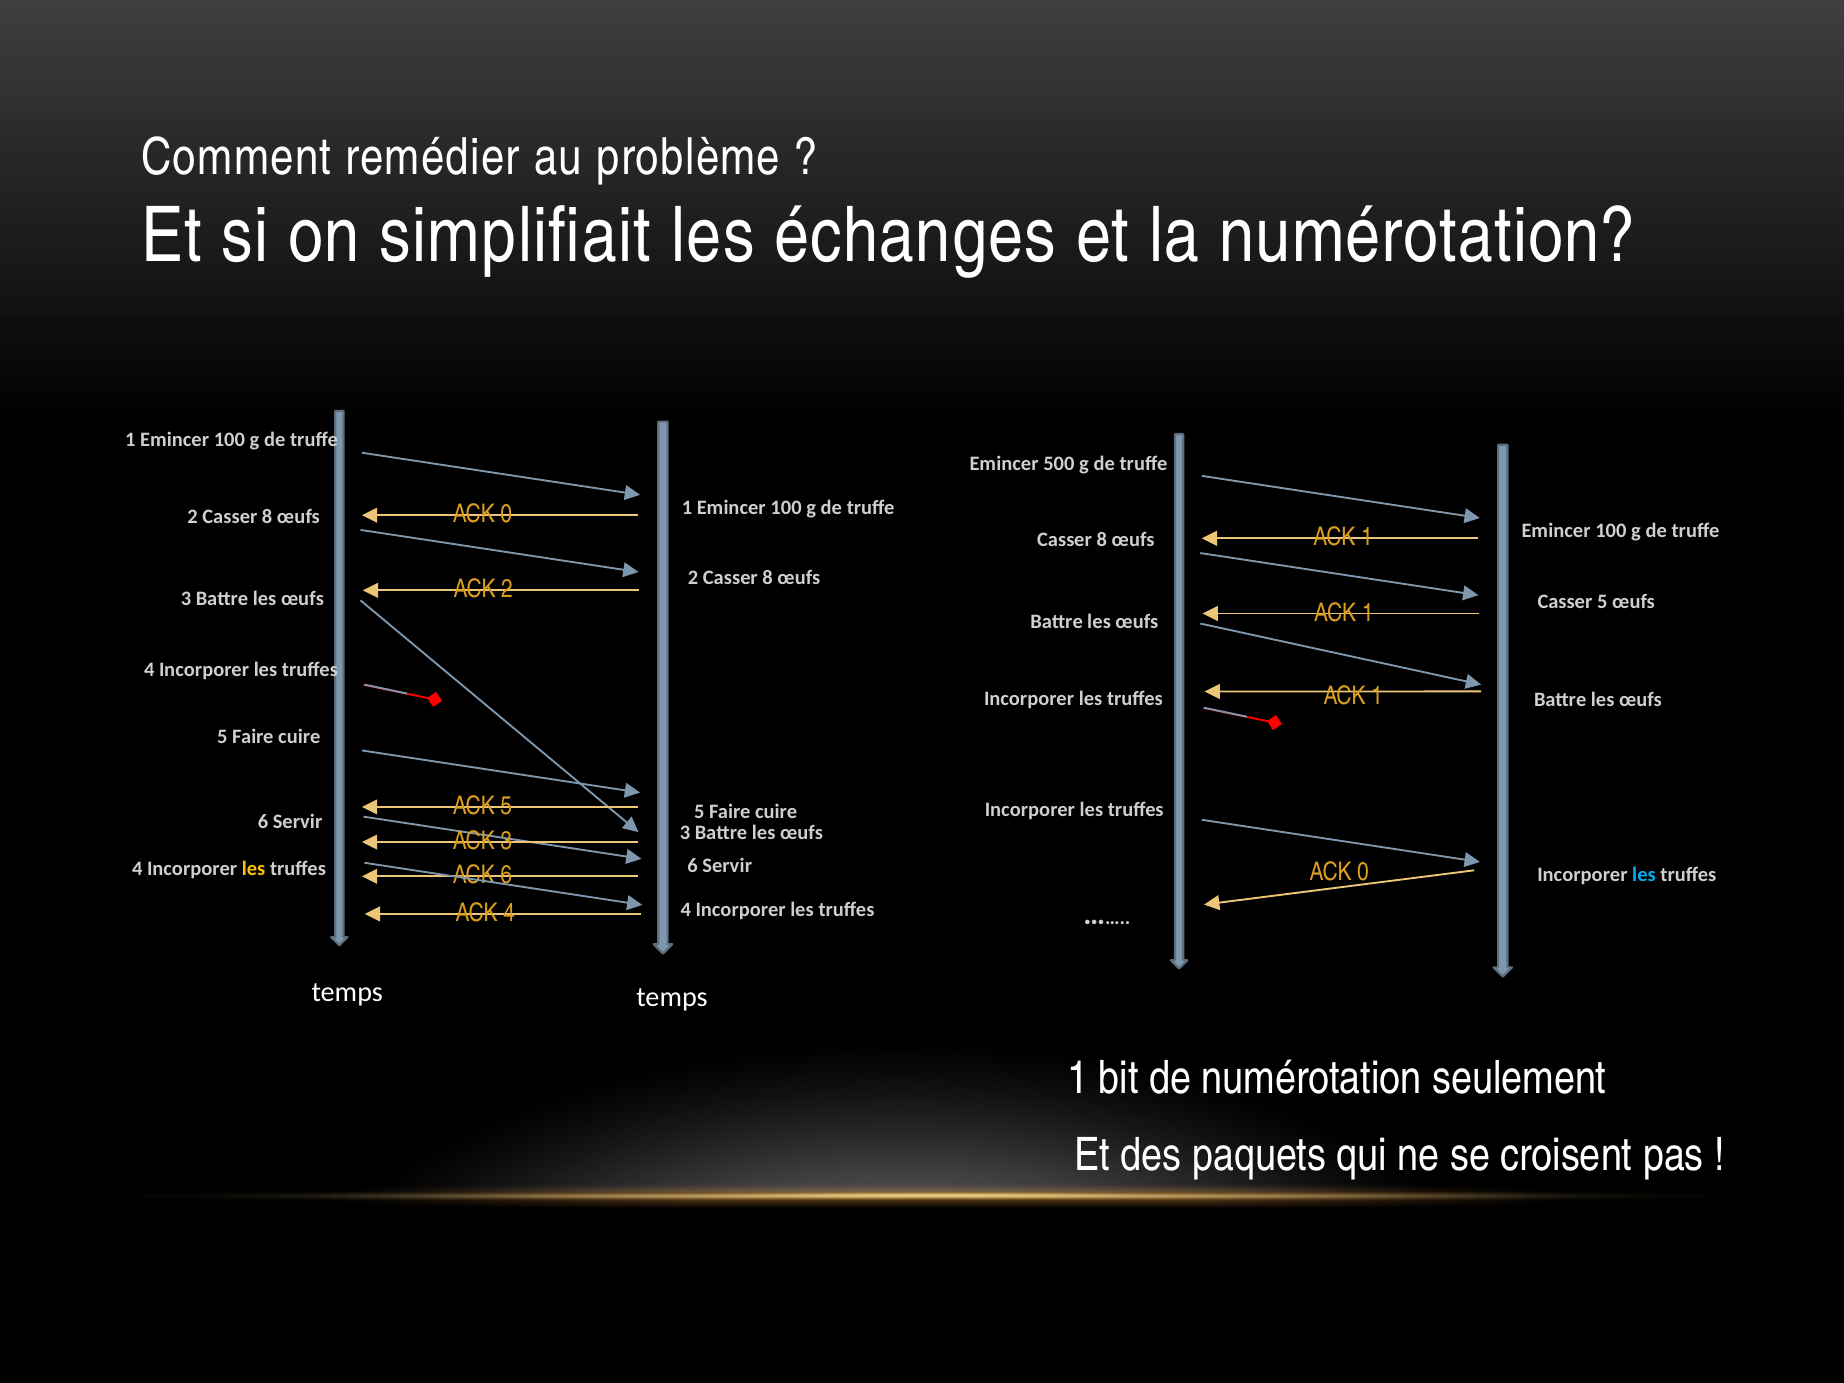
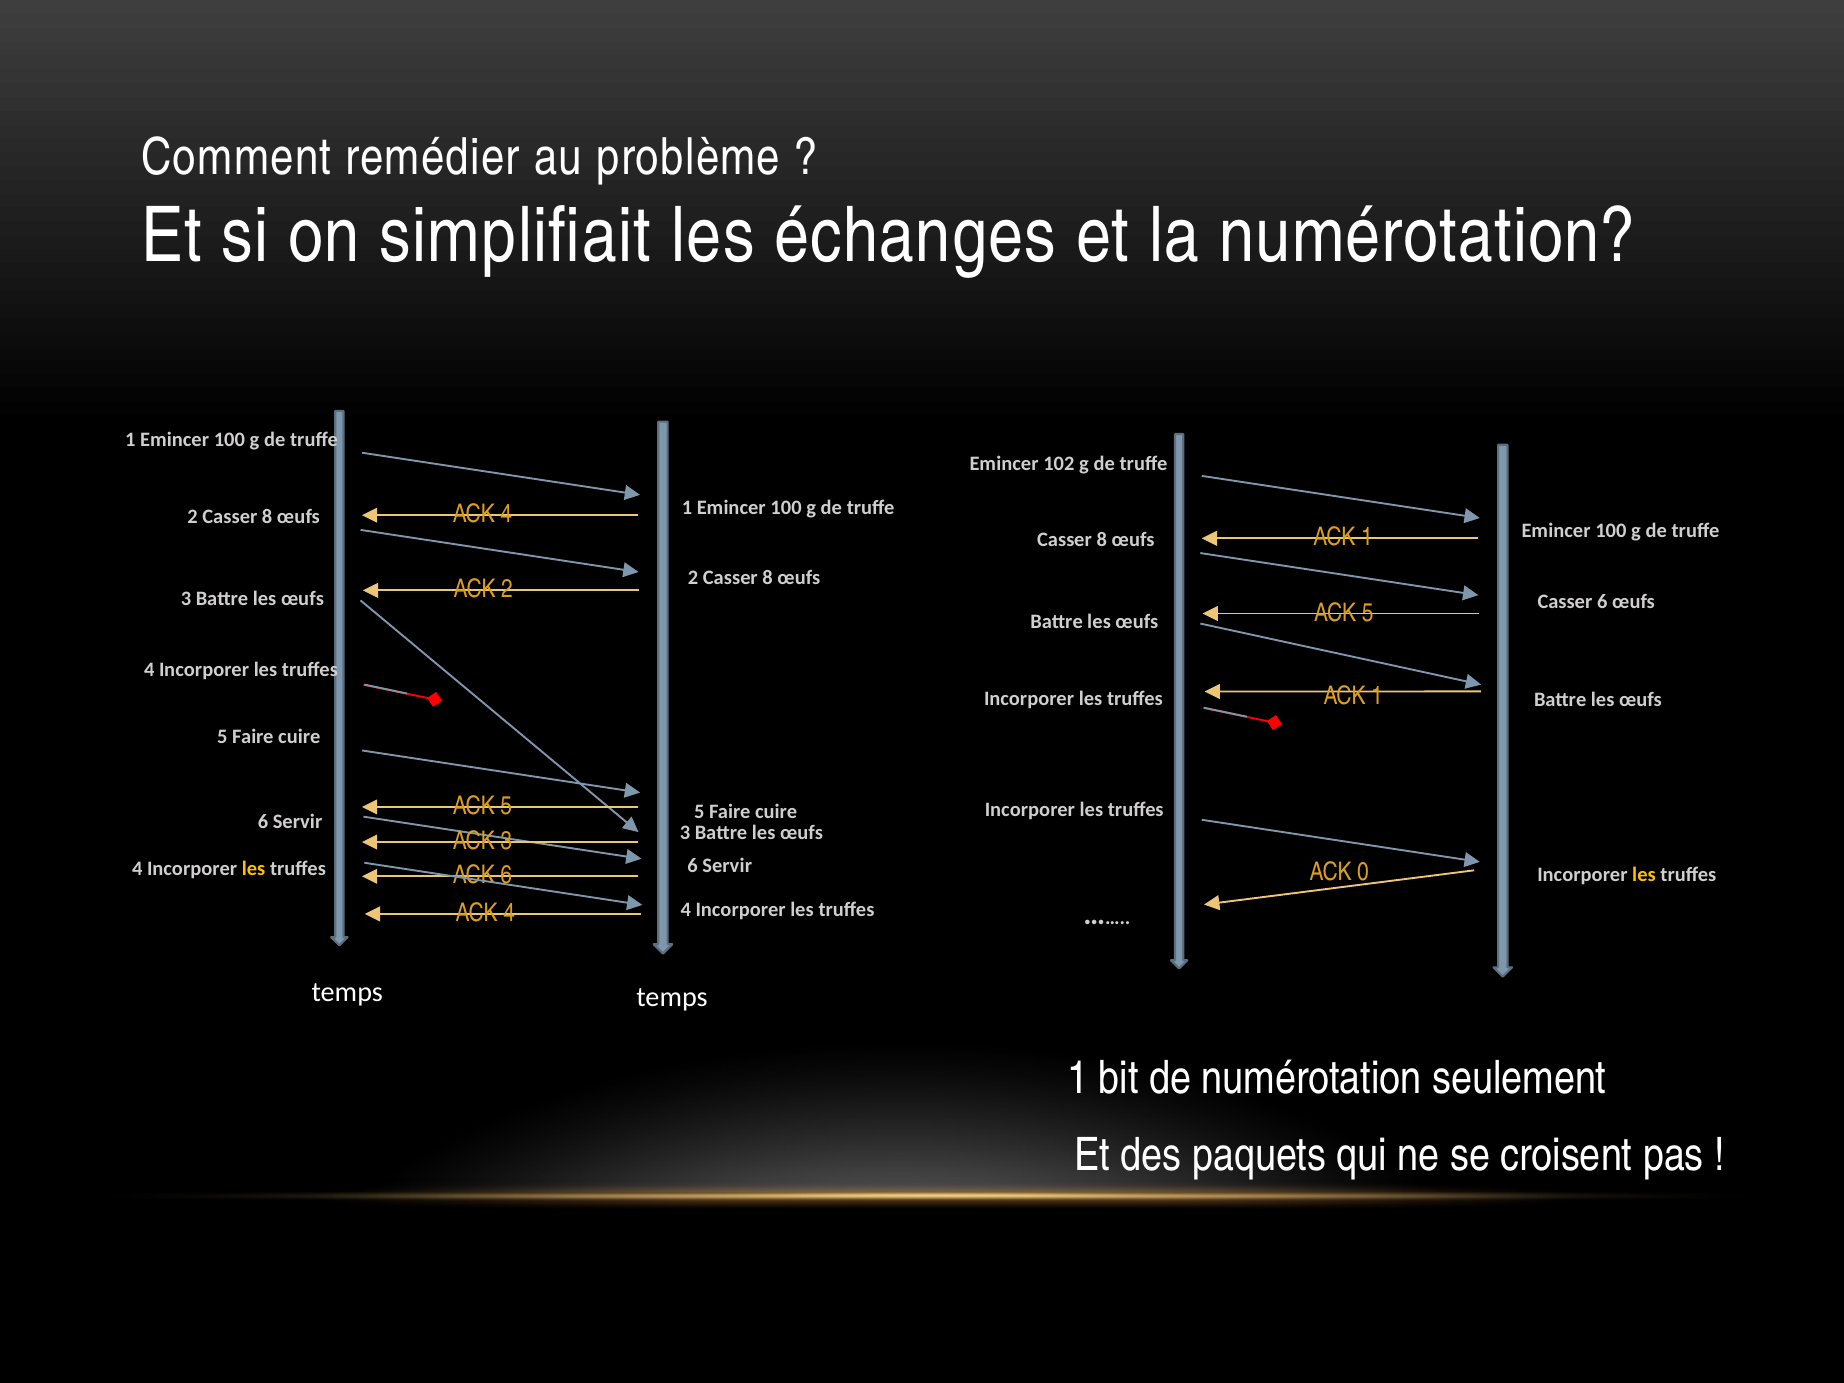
500: 500 -> 102 (1059, 463)
0: 0 -> 4 (506, 514)
Casser 5: 5 -> 6 (1602, 601)
1: 1 -> 5 (1368, 613)
les colour: light blue -> yellow (1644, 875)
